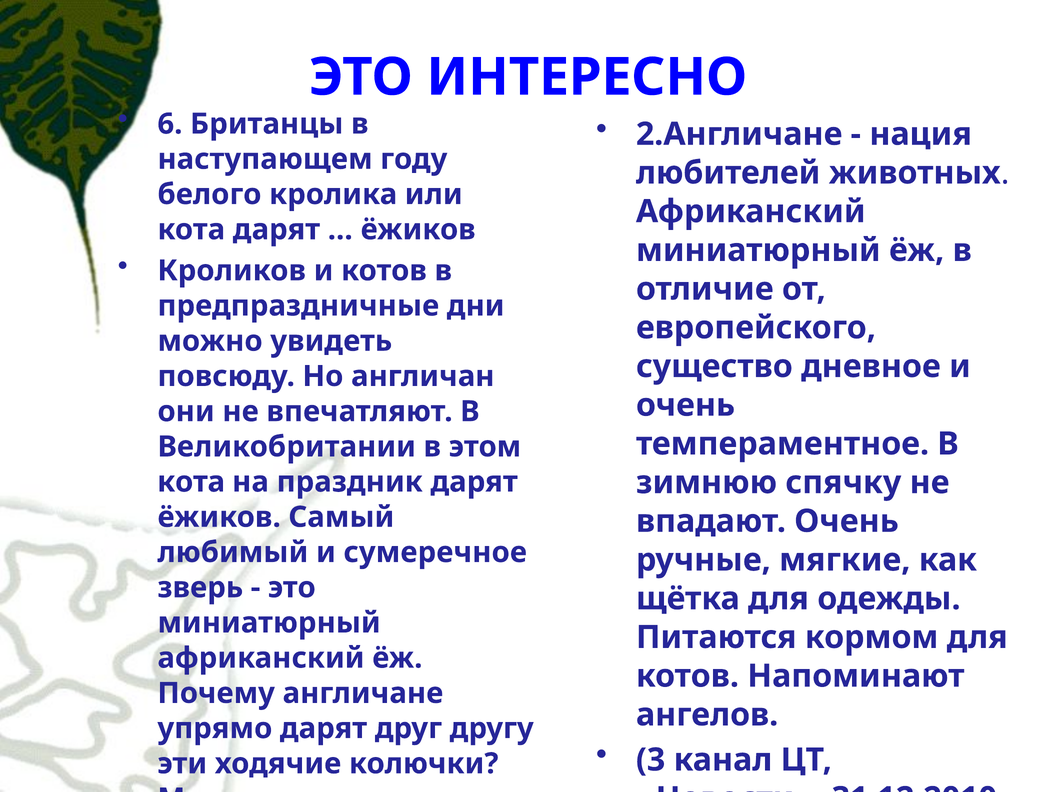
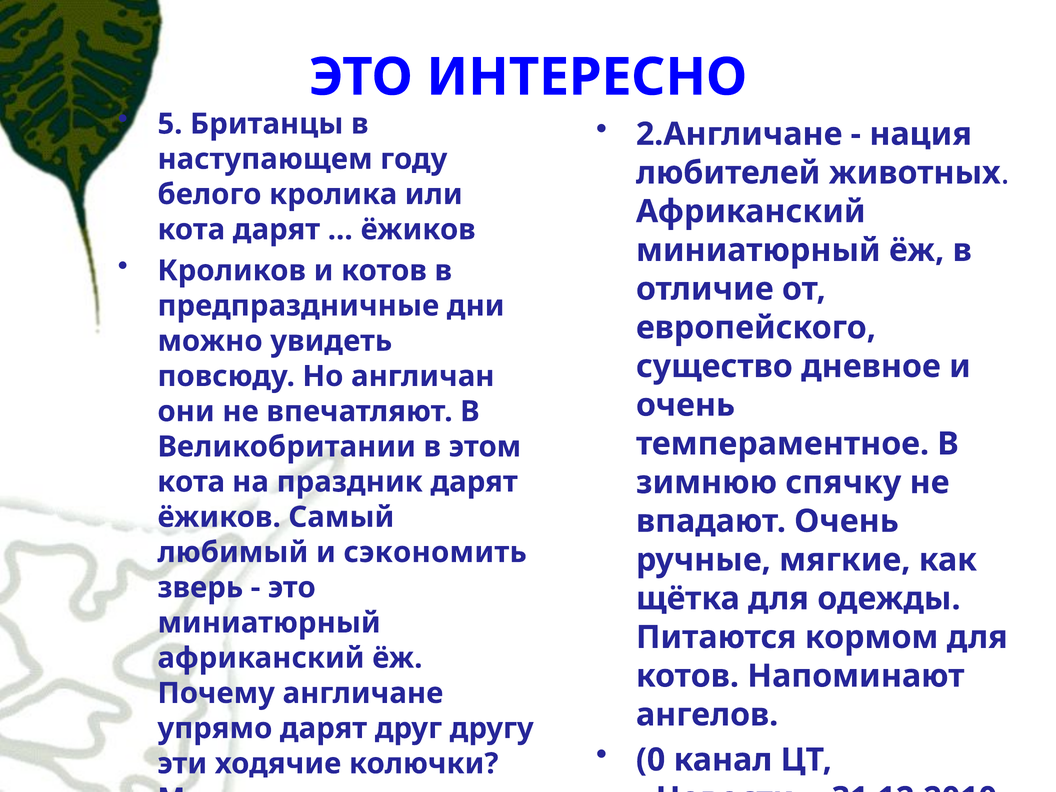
6: 6 -> 5 (170, 124)
и сумеречное: сумеречное -> сэкономить (435, 552)
3: 3 -> 0 (651, 760)
